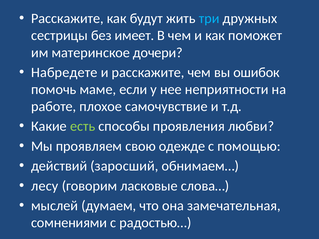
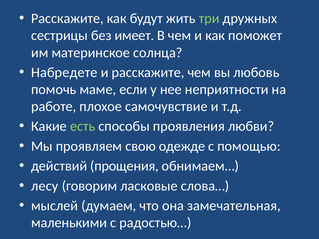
три colour: light blue -> light green (209, 19)
дочери: дочери -> солнца (158, 53)
ошибок: ошибок -> любовь (256, 73)
заросший: заросший -> прощения (124, 166)
сомнениями: сомнениями -> маленькими (69, 223)
